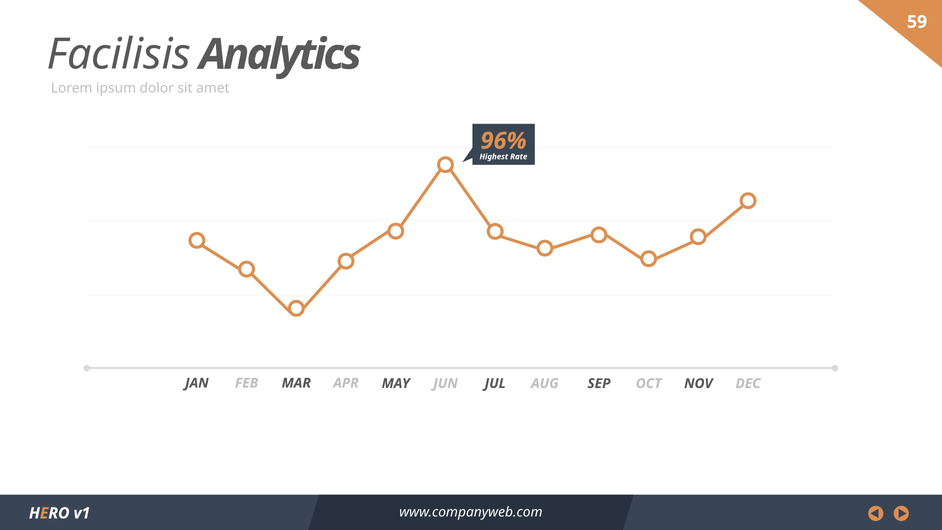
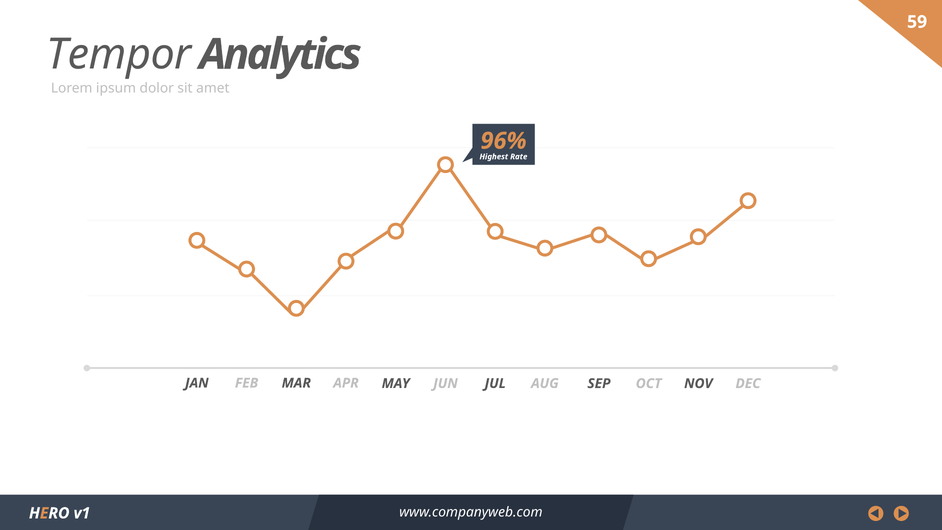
Facilisis: Facilisis -> Tempor (119, 55)
